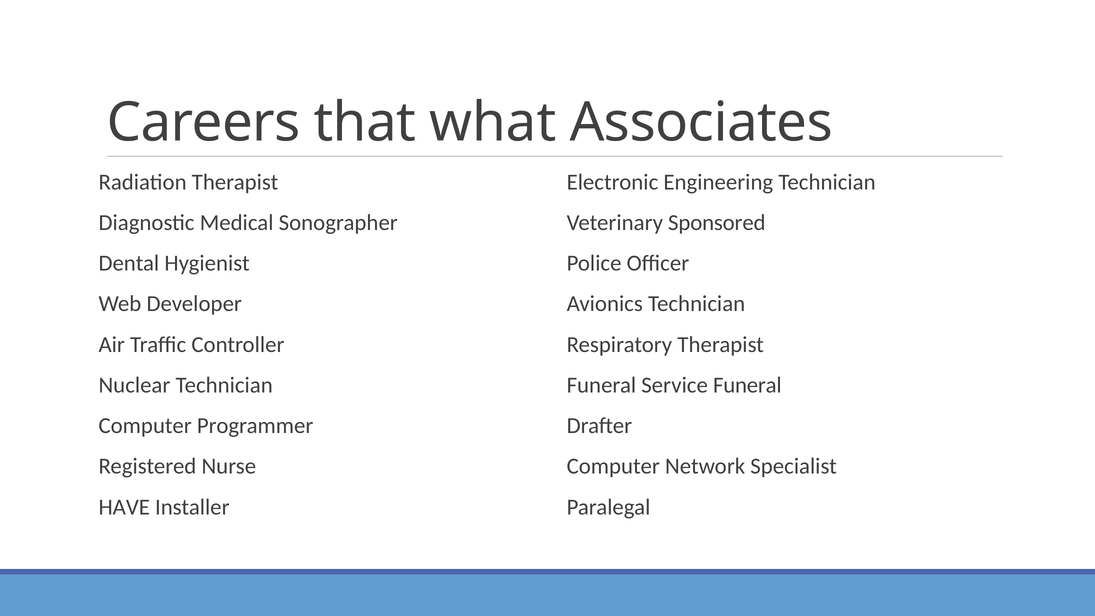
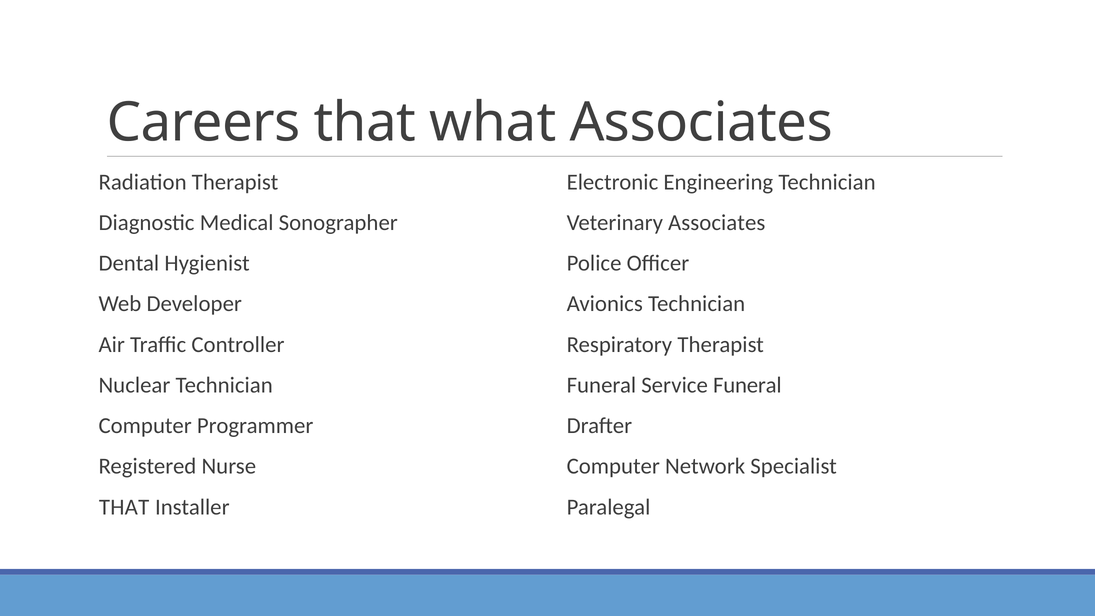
Veterinary Sponsored: Sponsored -> Associates (717, 223)
HAVE: HAVE -> THAT (124, 507)
